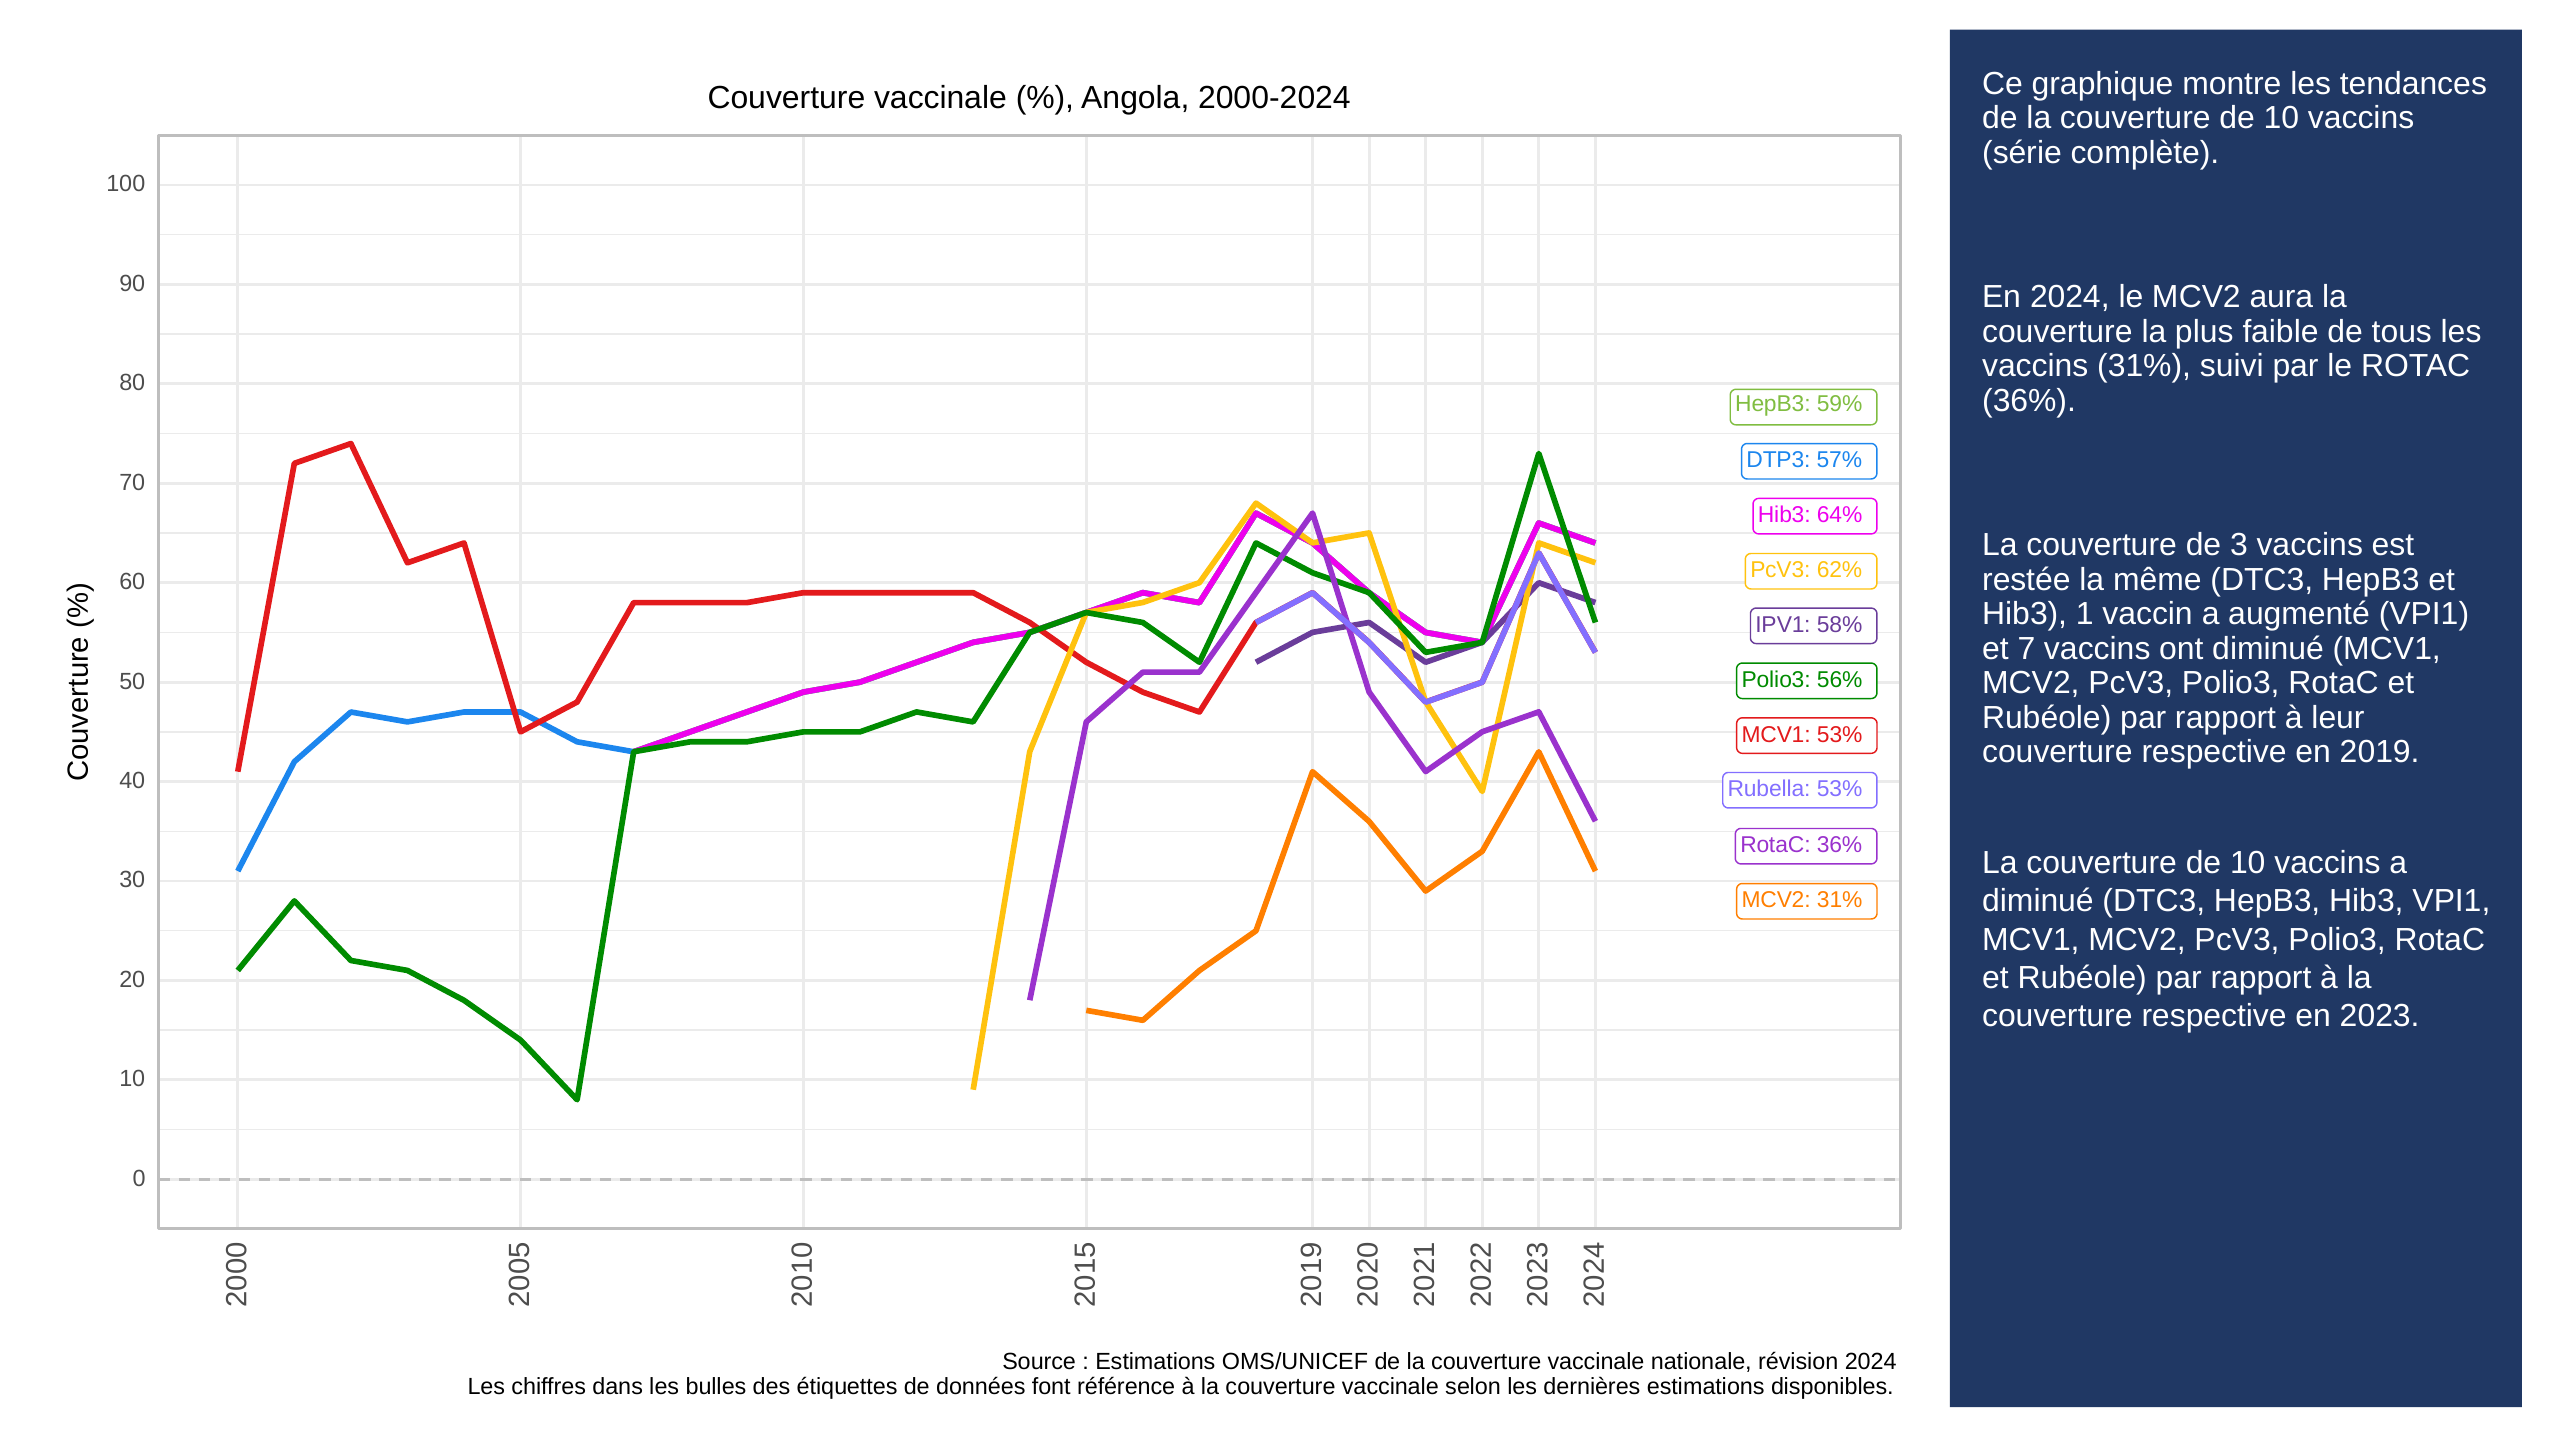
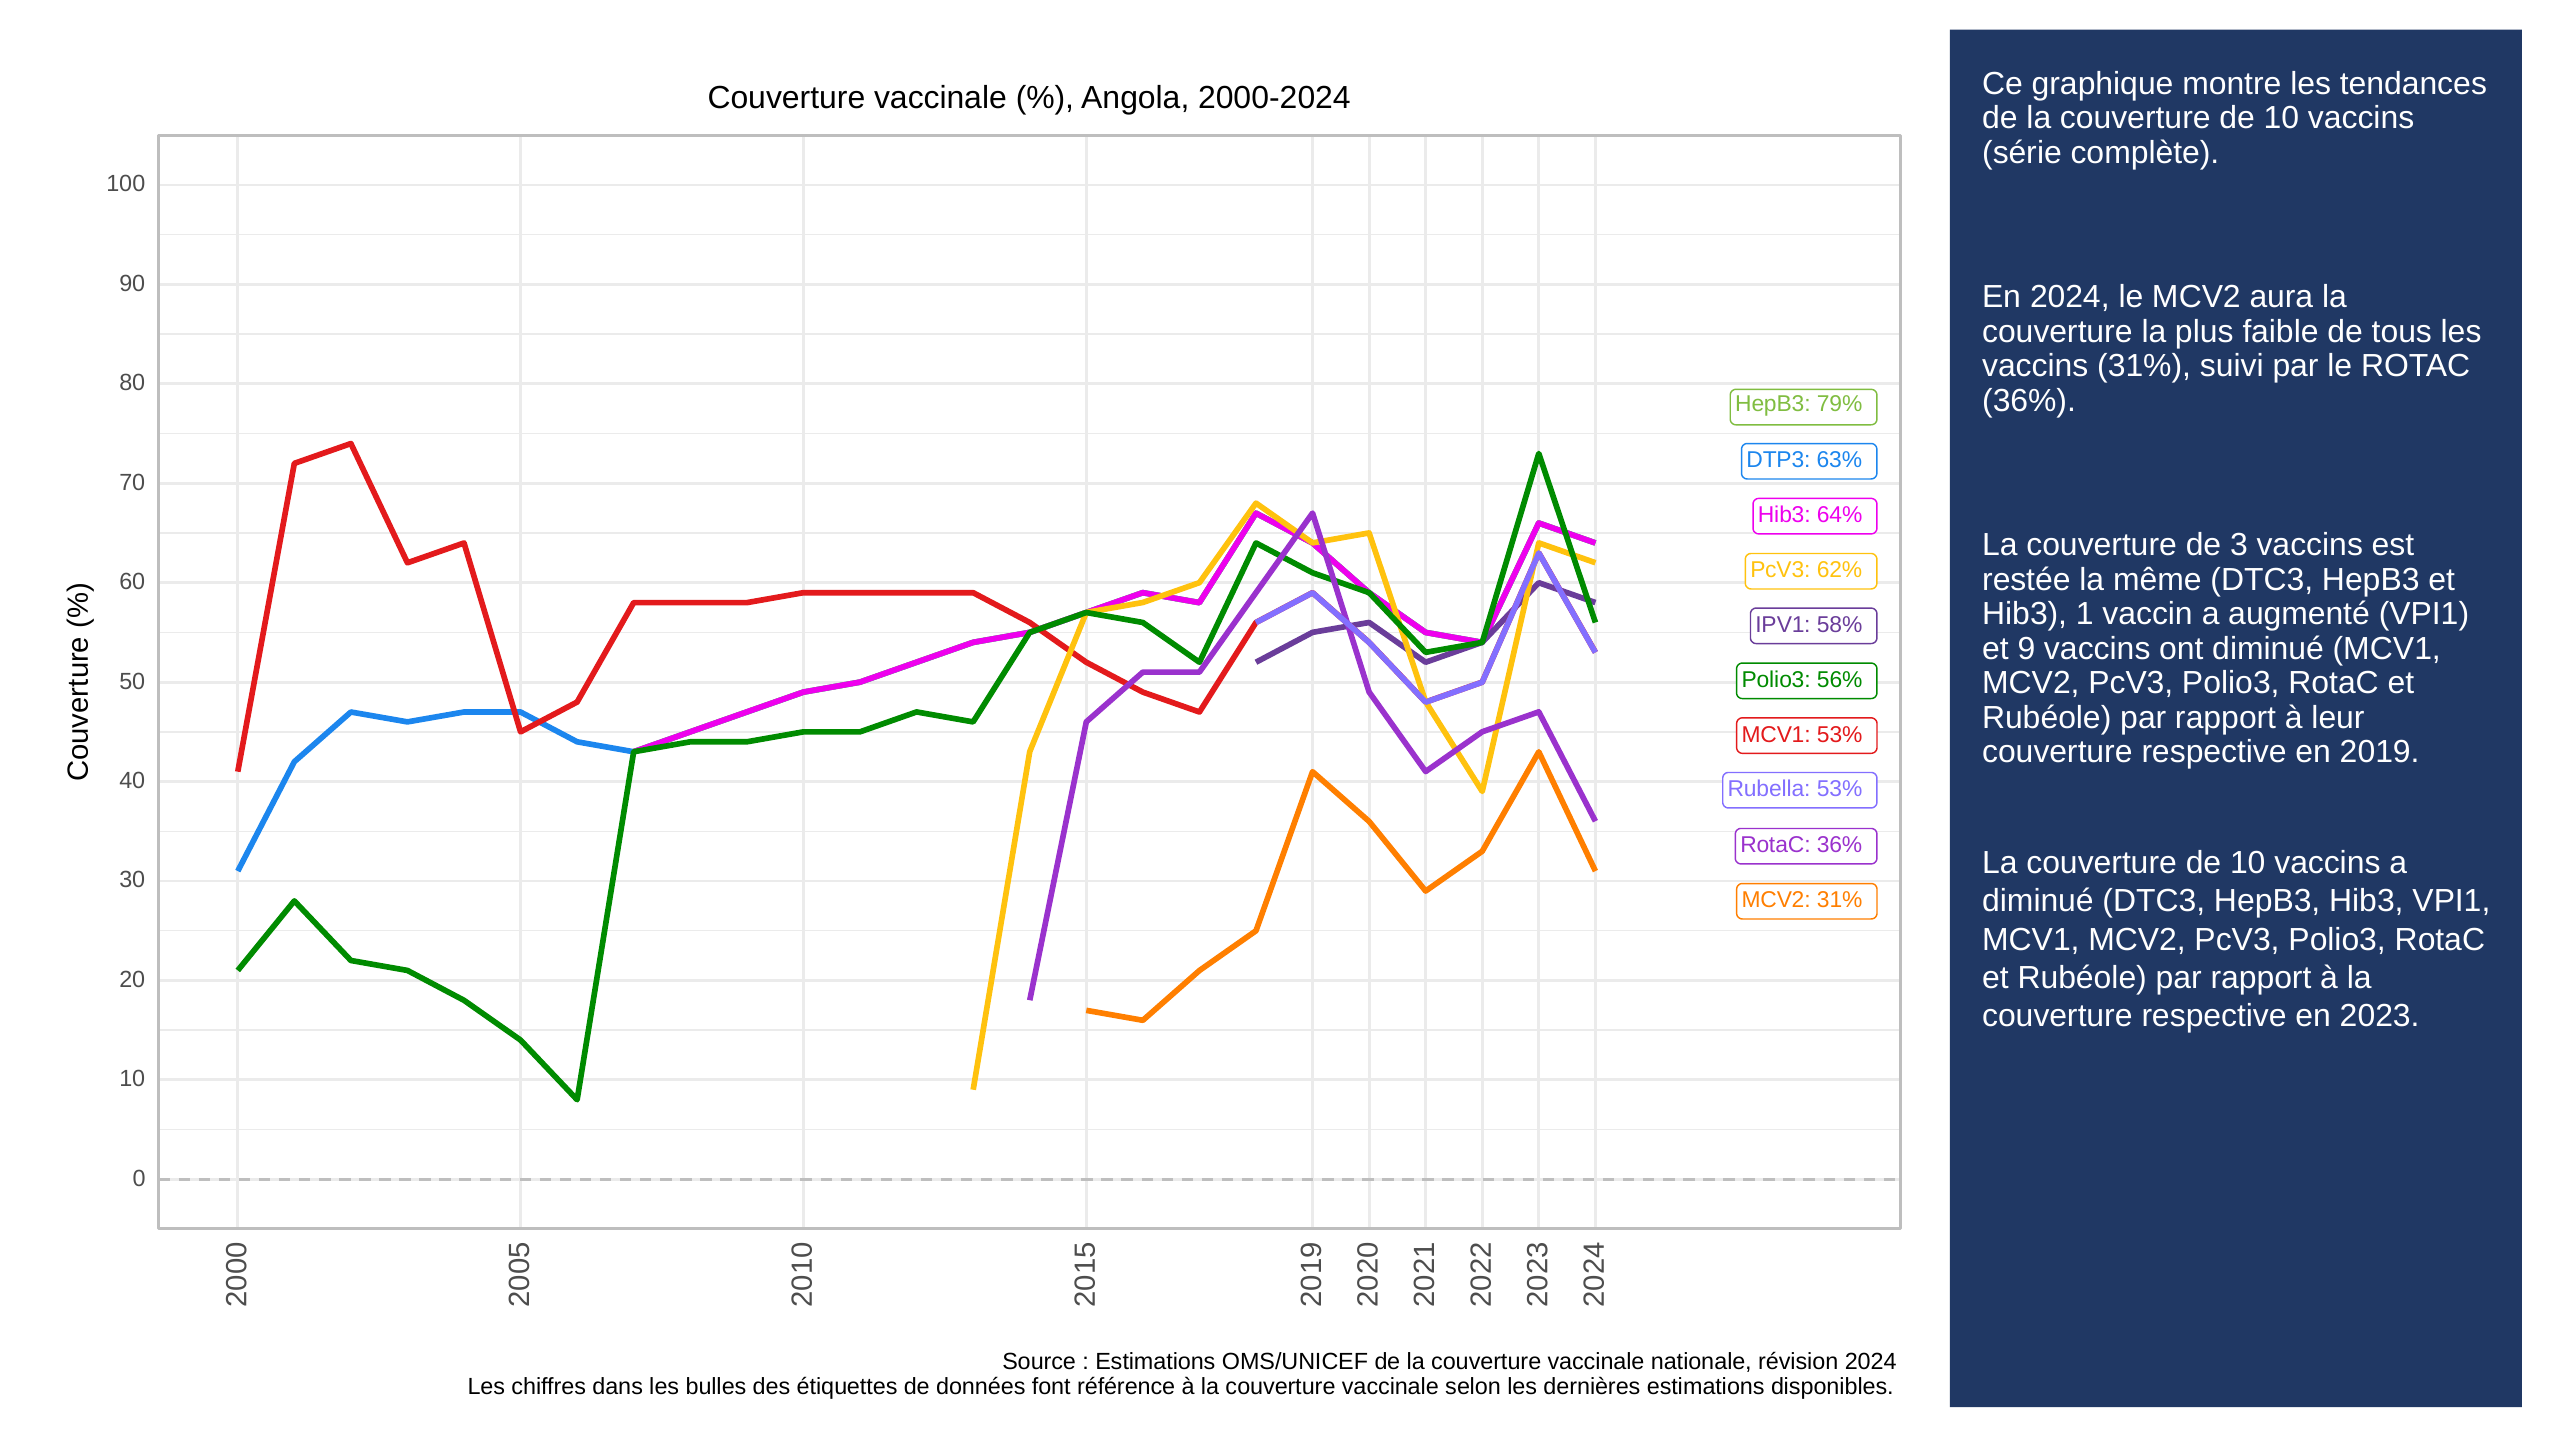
59%: 59% -> 79% (1840, 404)
57%: 57% -> 63% (1839, 460)
et 7: 7 -> 9 (2026, 648)
